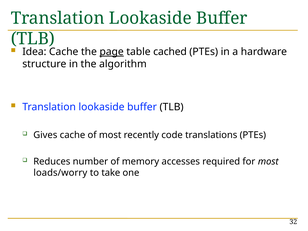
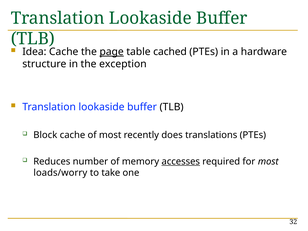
algorithm: algorithm -> exception (123, 64)
Gives: Gives -> Block (45, 135)
code: code -> does (172, 135)
accesses underline: none -> present (181, 161)
